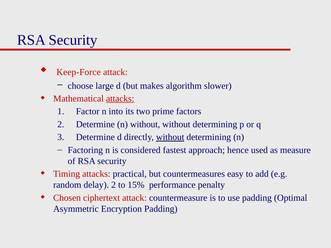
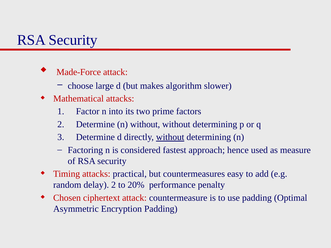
Keep-Force: Keep-Force -> Made-Force (79, 72)
attacks underline: present -> none (120, 99)
15%: 15% -> 20% (136, 185)
